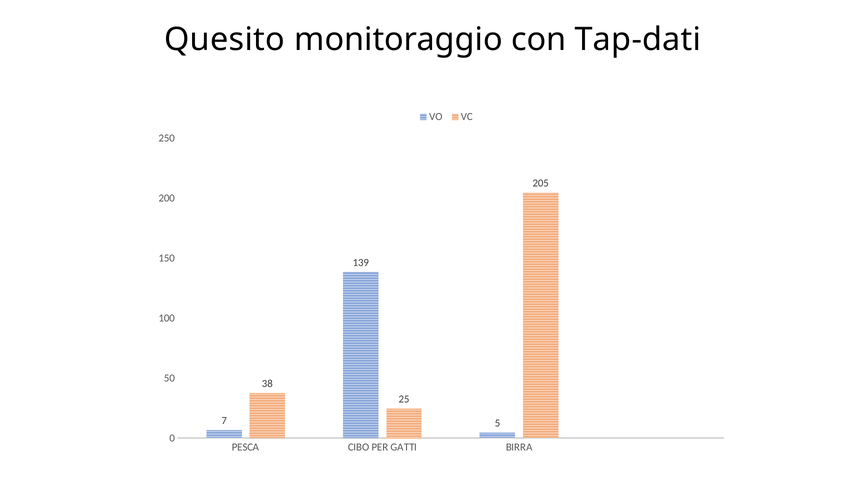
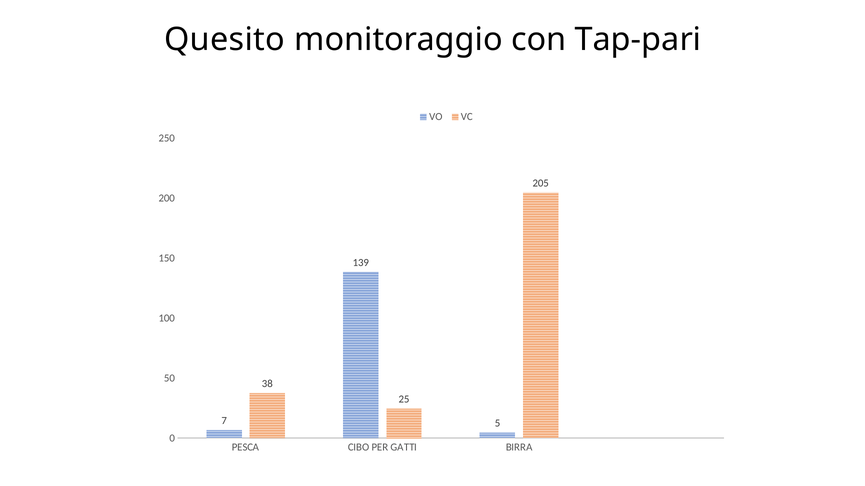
Tap-dati: Tap-dati -> Tap-pari (638, 39)
